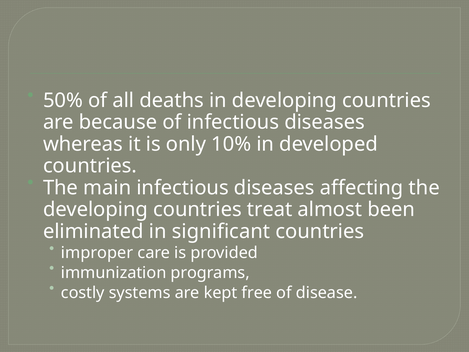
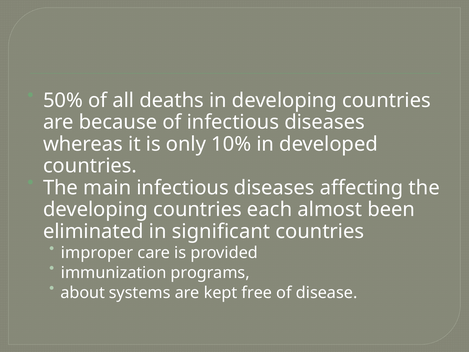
treat: treat -> each (270, 209)
costly: costly -> about (83, 293)
